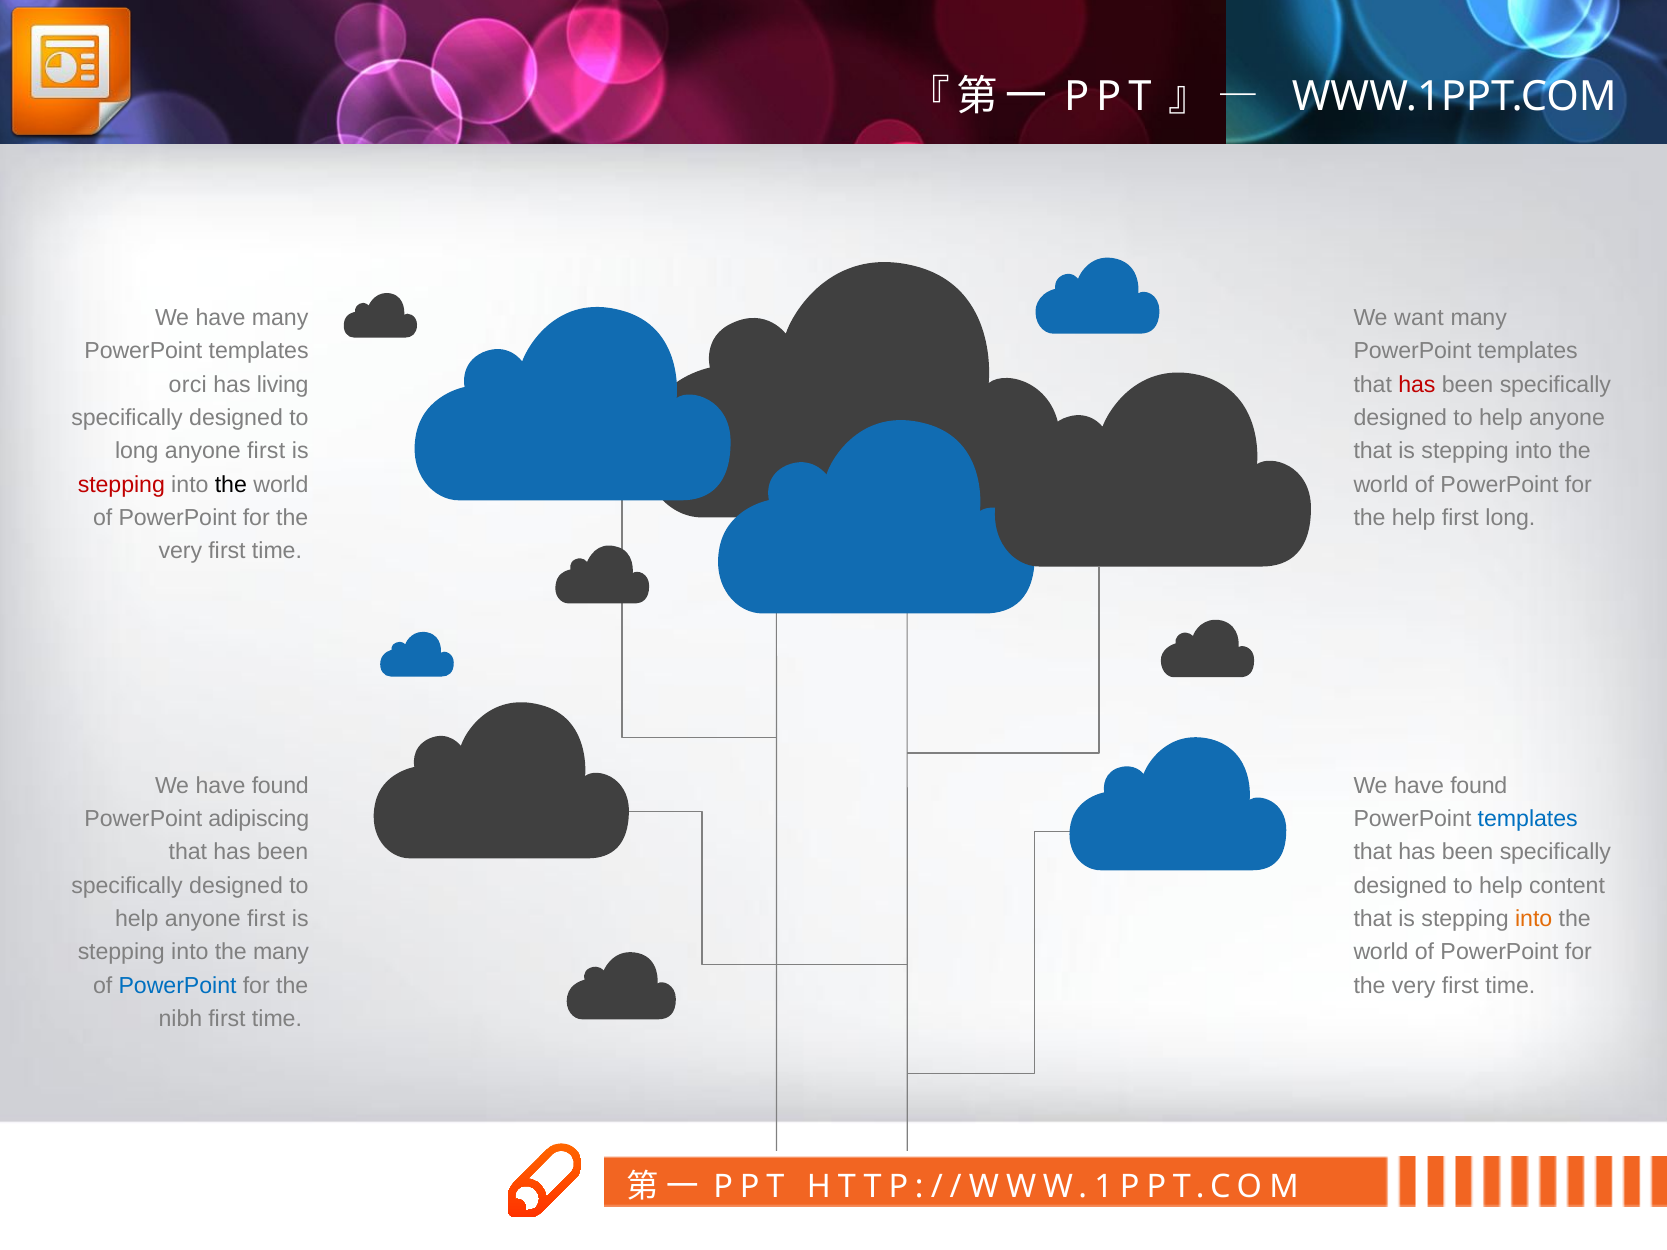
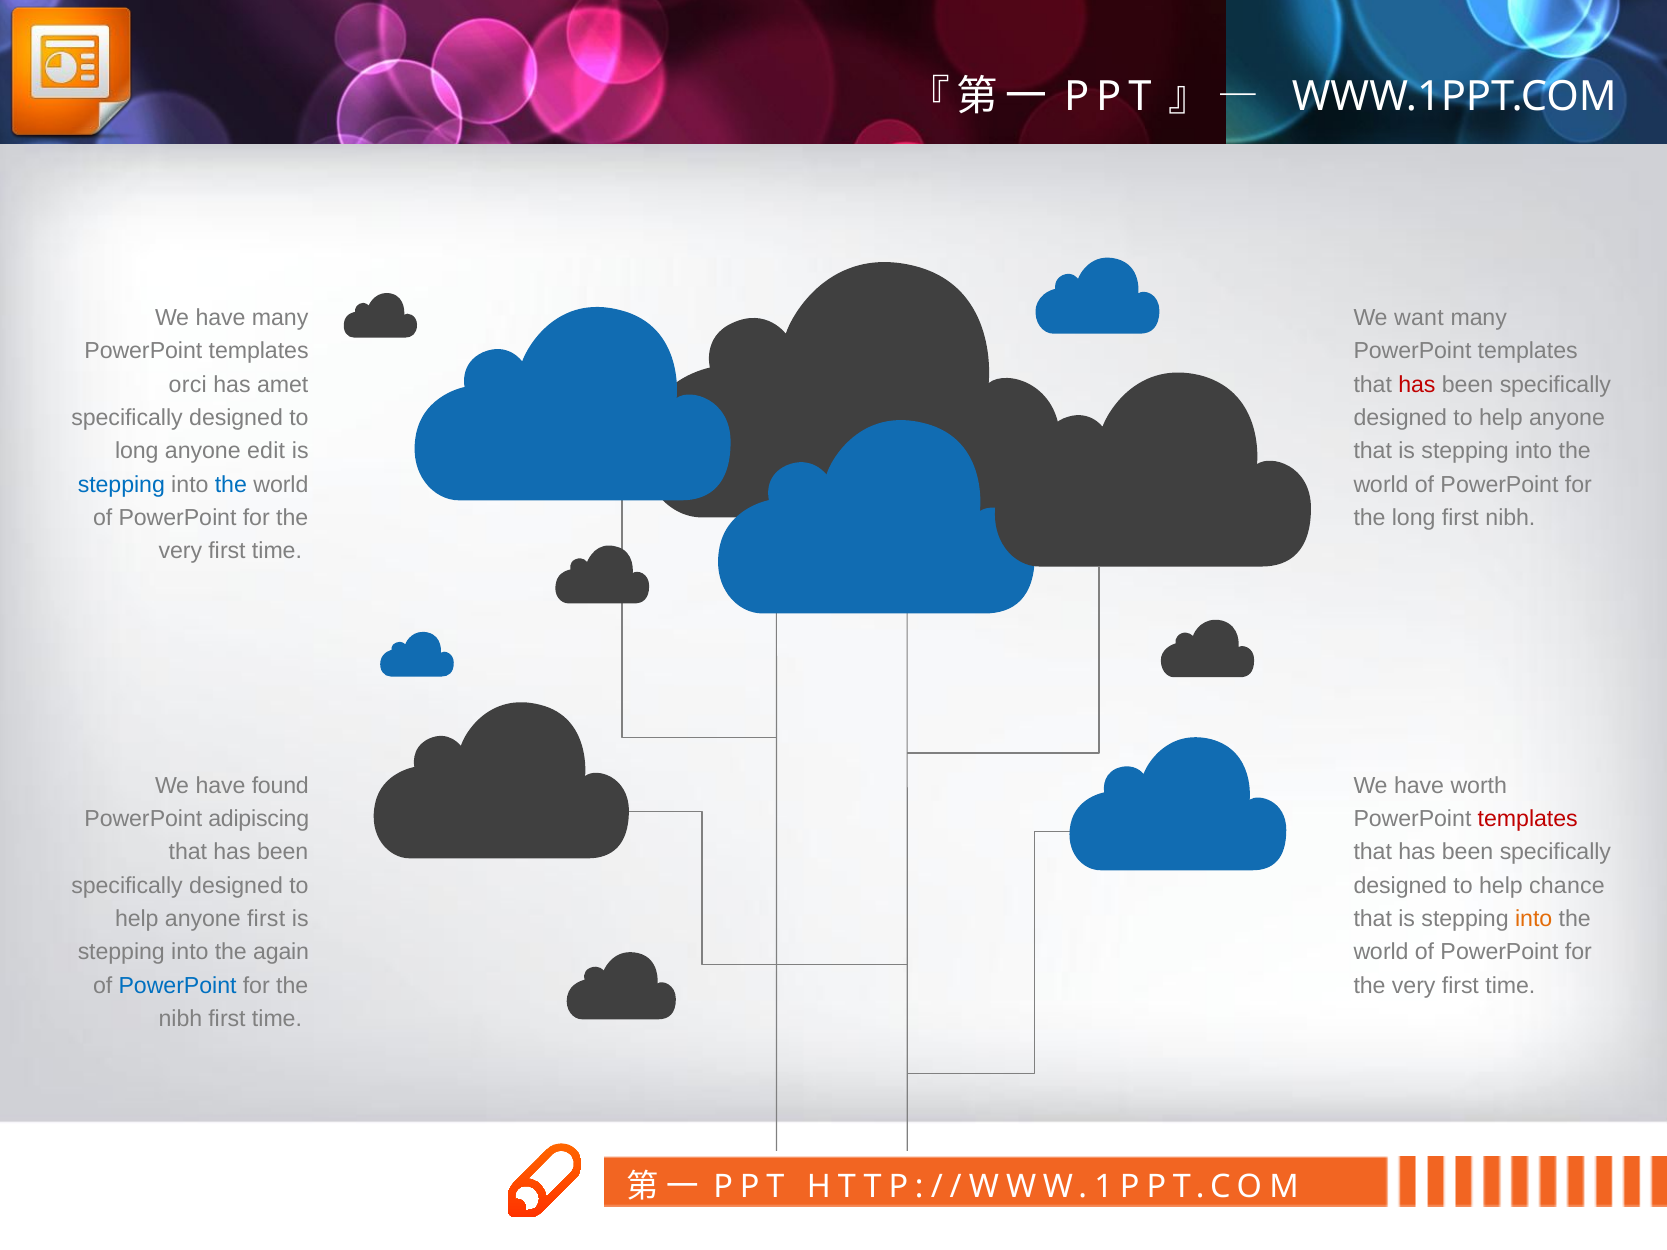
living: living -> amet (283, 385)
first: first -> edit (266, 451)
stepping colour: red -> blue (121, 485)
the colour: black -> blue (231, 485)
the help: help -> long (1414, 518)
first long: long -> nibh (1510, 518)
found: found -> worth (1479, 786)
templates colour: blue -> red (1528, 819)
content: content -> chance (1567, 886)
the many: many -> again (281, 953)
